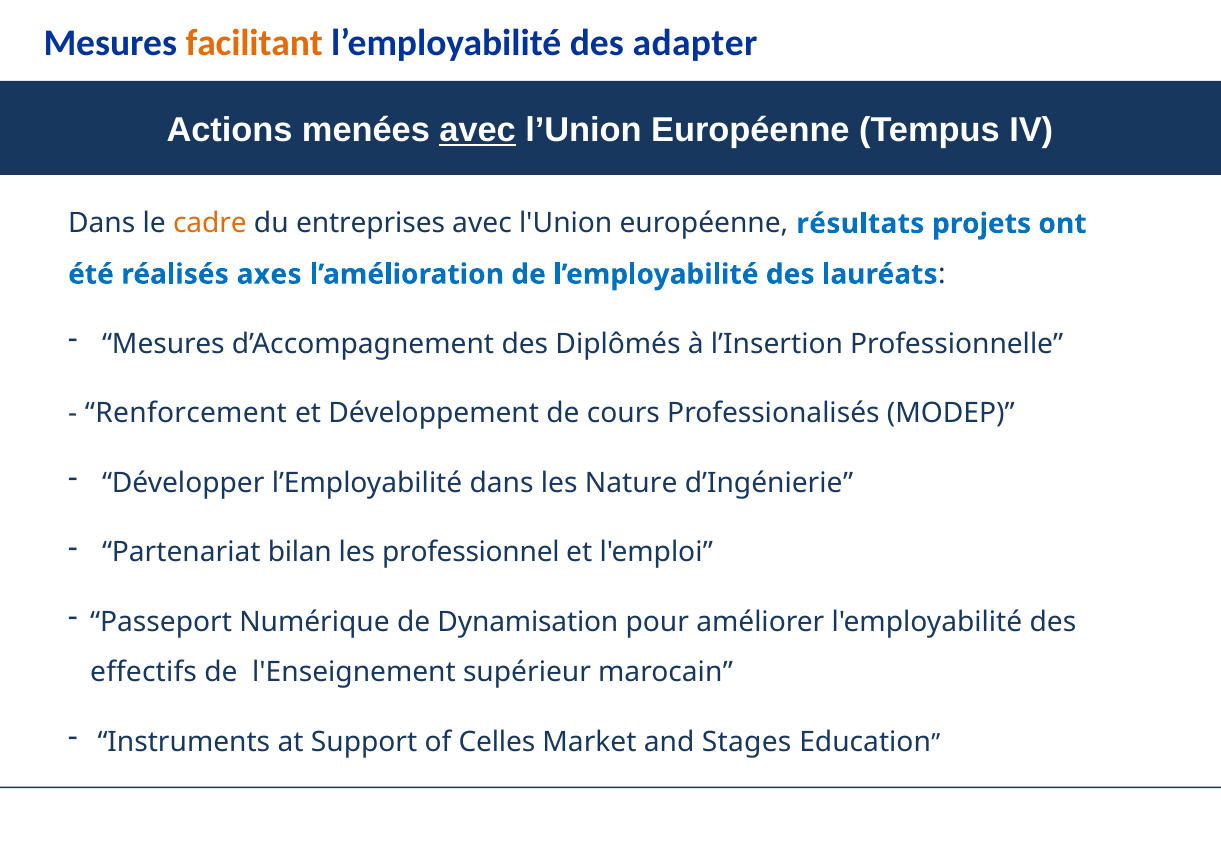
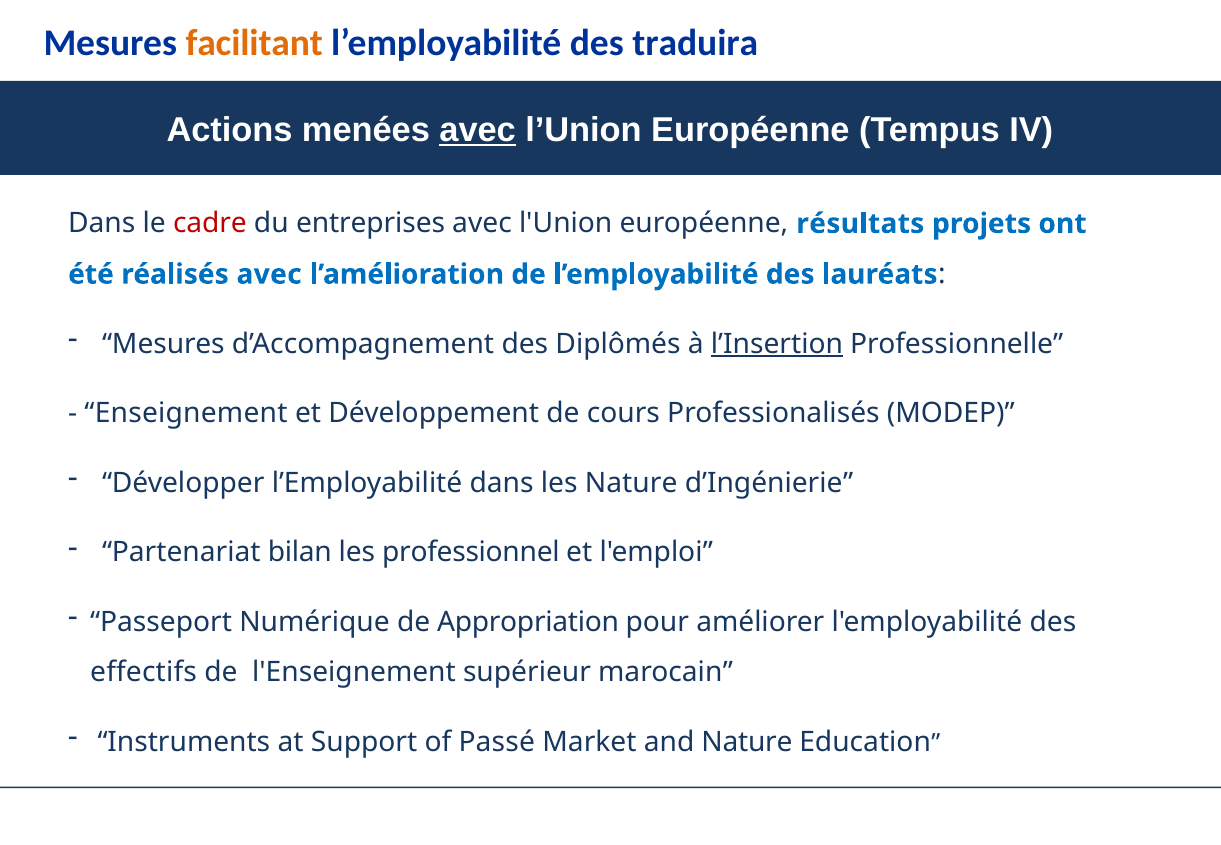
adapter: adapter -> traduira (695, 43)
cadre colour: orange -> red (210, 224)
réalisés axes: axes -> avec (269, 274)
l’Insertion underline: none -> present (777, 344)
Renforcement: Renforcement -> Enseignement (186, 414)
Dynamisation: Dynamisation -> Appropriation (528, 622)
Celles: Celles -> Passé (497, 742)
and Stages: Stages -> Nature (747, 742)
